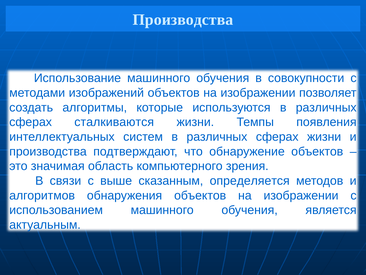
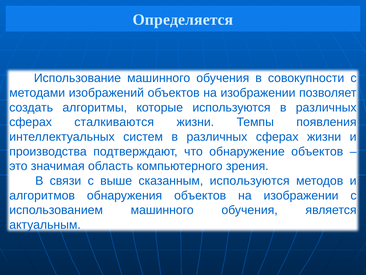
Производства: Производства -> Определяется (183, 20)
сказанным определяется: определяется -> используются (250, 181)
